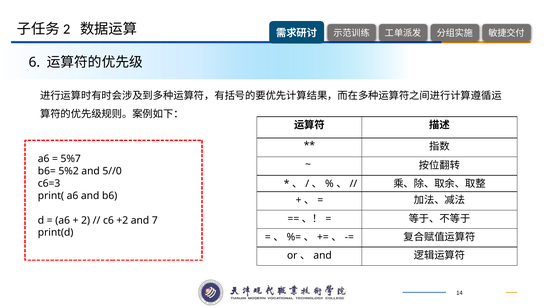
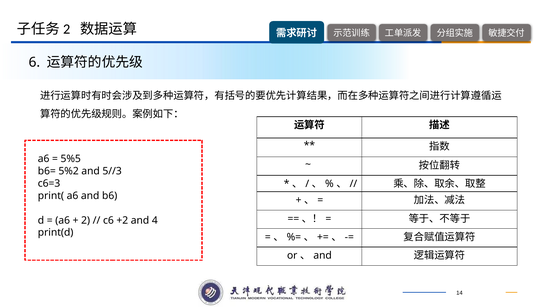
5%7: 5%7 -> 5%5 (71, 159)
5//0: 5//0 -> 5//3 (112, 171)
7: 7 -> 4 (155, 220)
